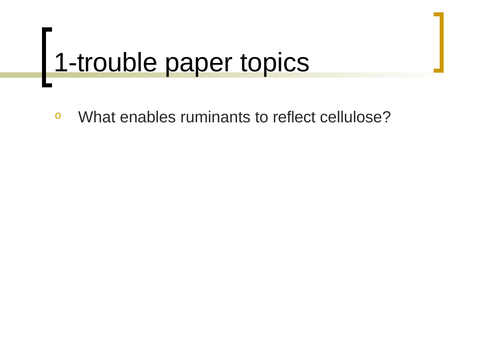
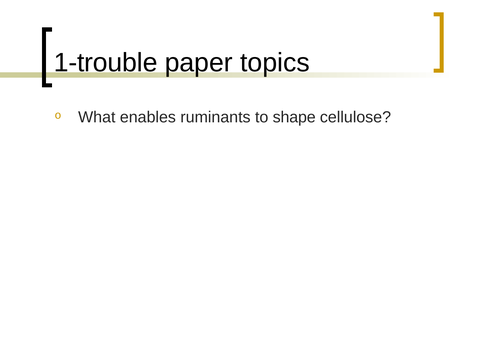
reflect: reflect -> shape (294, 117)
